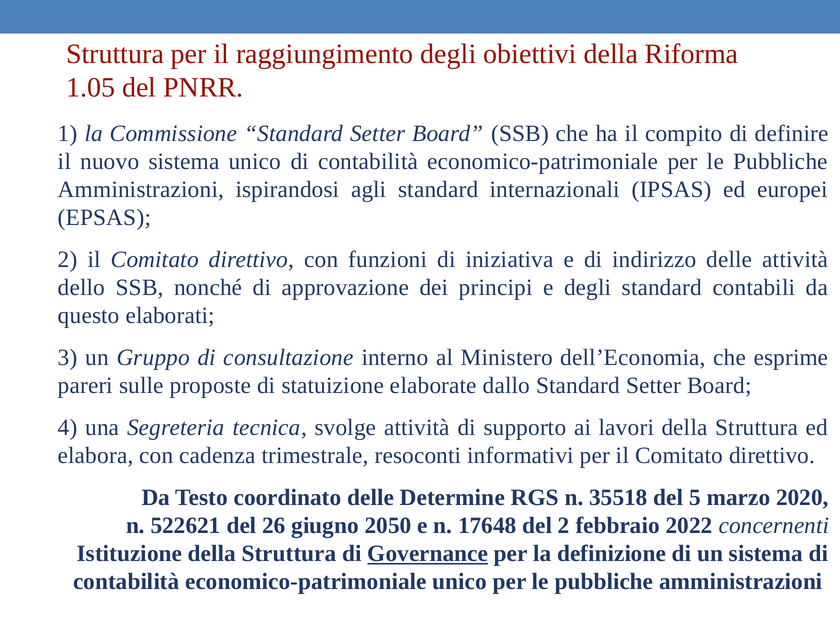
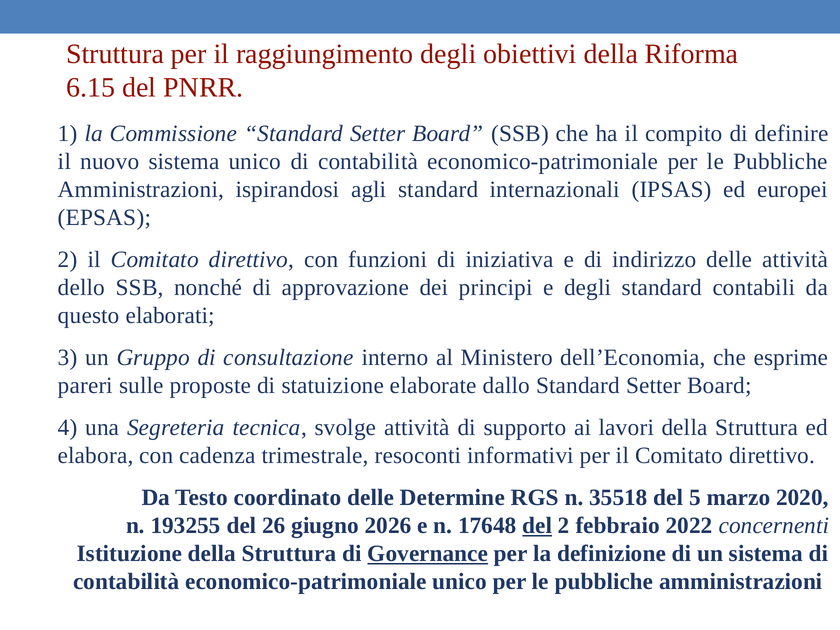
1.05: 1.05 -> 6.15 (91, 88)
522621: 522621 -> 193255 (186, 526)
2050: 2050 -> 2026 (388, 526)
del underline: none -> present (537, 526)
